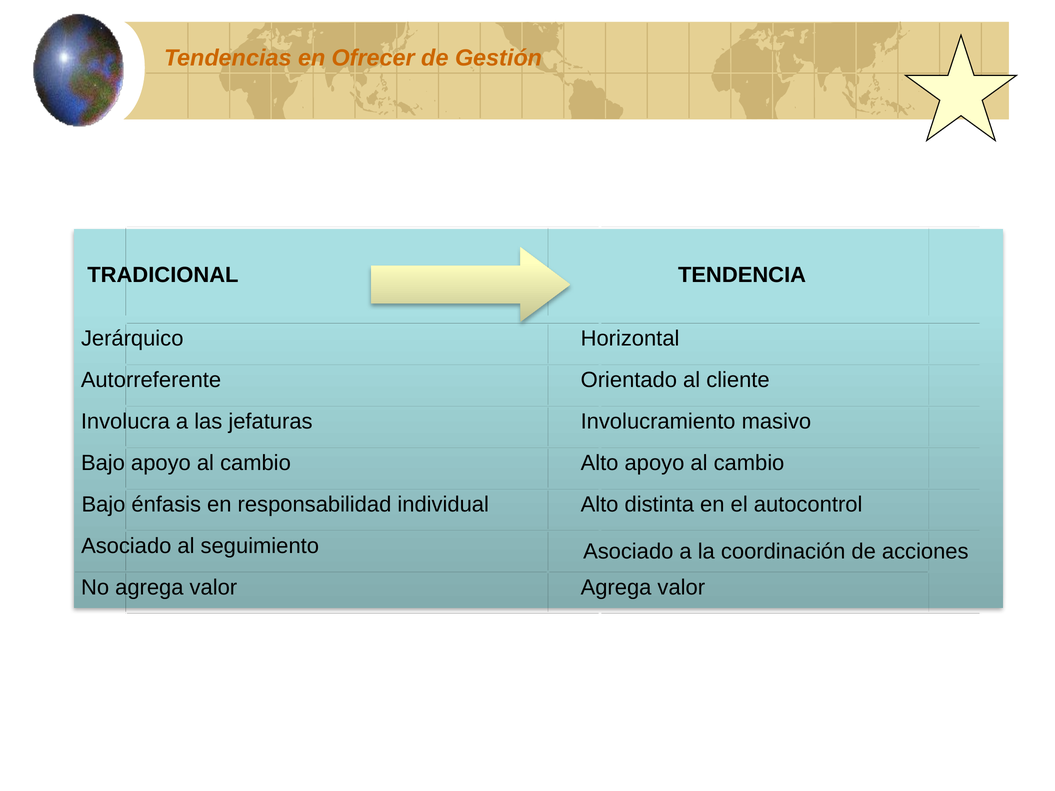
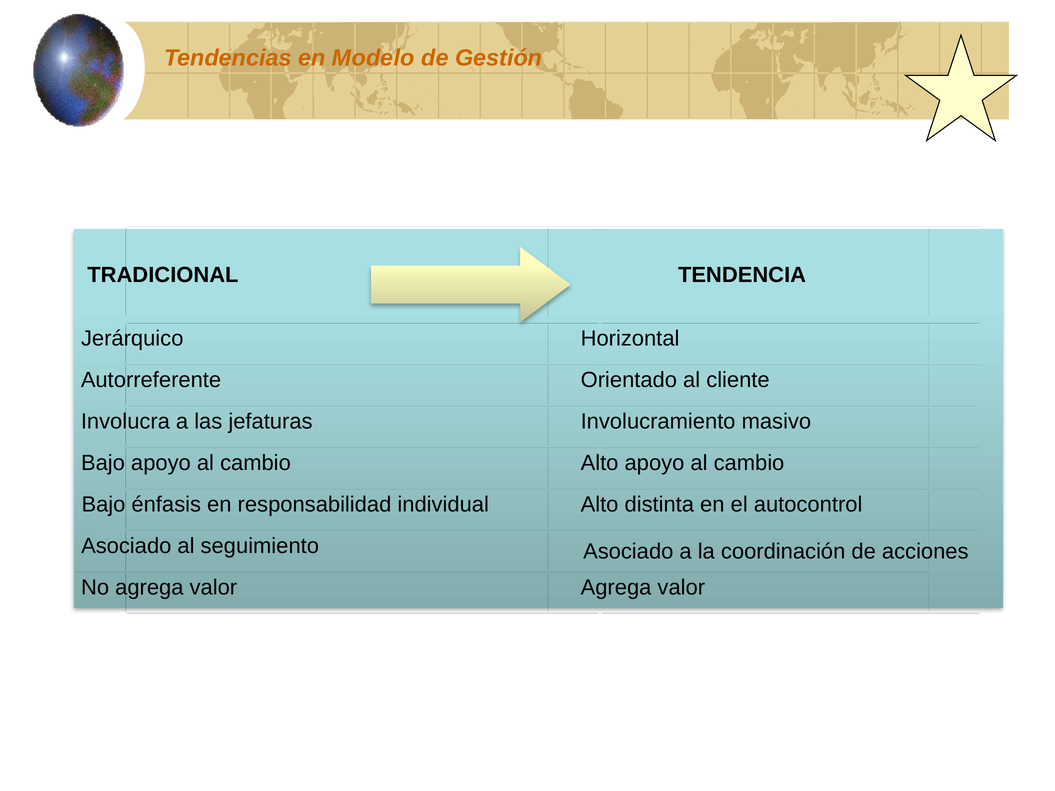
Ofrecer: Ofrecer -> Modelo (373, 58)
